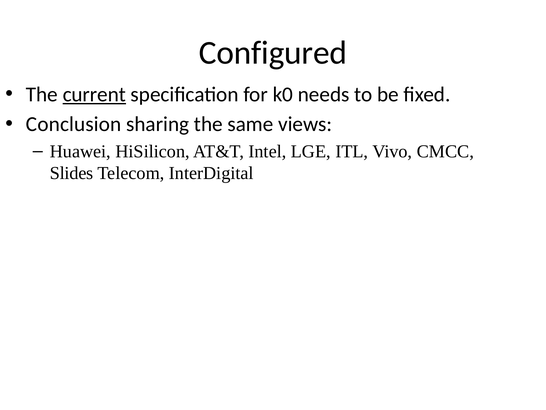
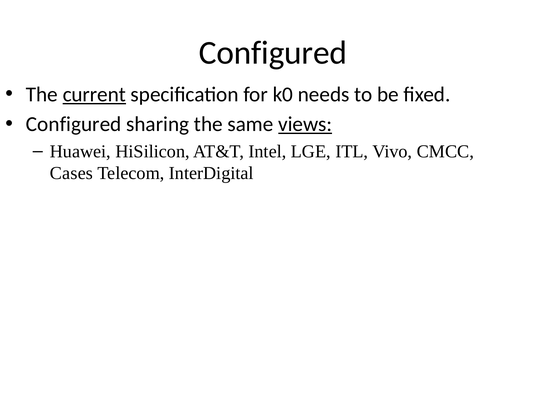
Conclusion: Conclusion -> Configured (74, 124)
views underline: none -> present (305, 124)
Slides: Slides -> Cases (71, 173)
